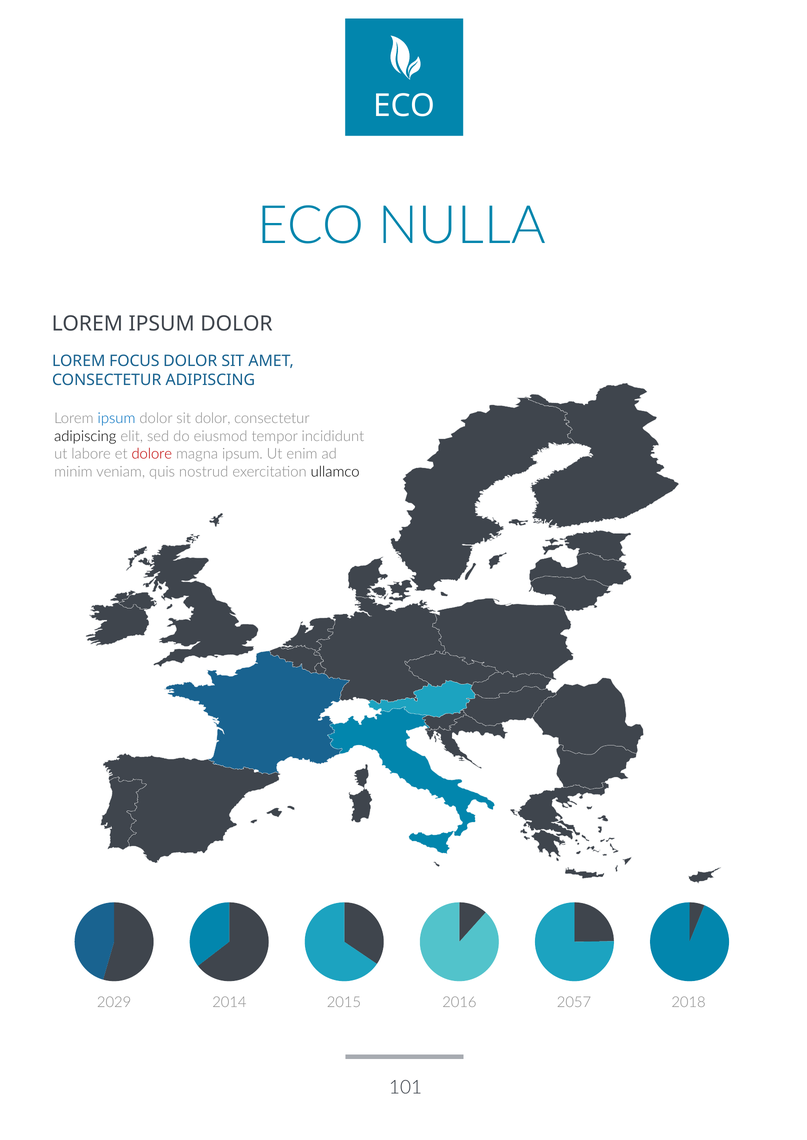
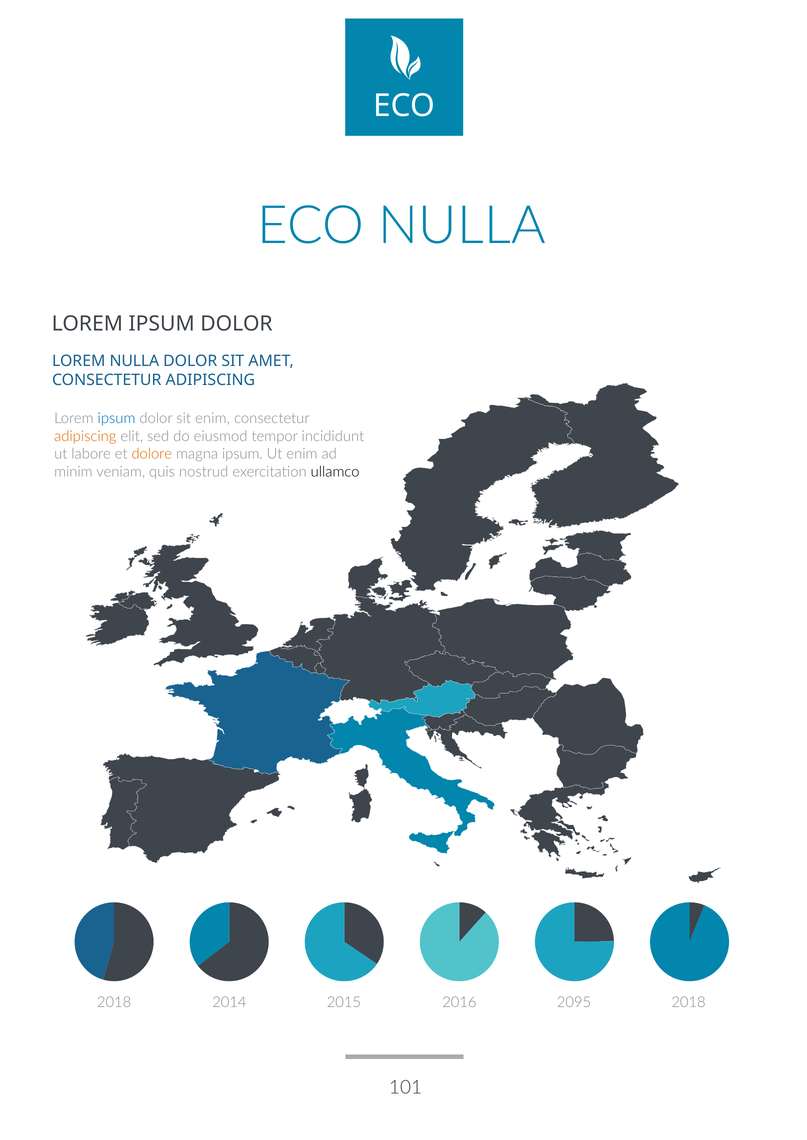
LOREM FOCUS: FOCUS -> NULLA (134, 361)
sit dolor: dolor -> enim (213, 419)
adipiscing colour: black -> orange (85, 437)
dolore colour: red -> orange (152, 454)
2029: 2029 -> 2018 (114, 1003)
2057: 2057 -> 2095 (574, 1003)
